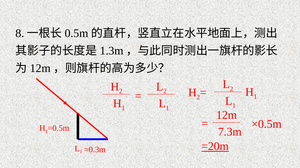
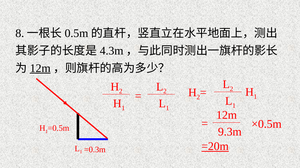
1.3m: 1.3m -> 4.3m (112, 51)
12m underline: none -> present (40, 68)
7.3m: 7.3m -> 9.3m (230, 132)
